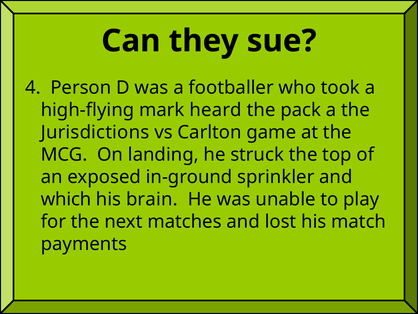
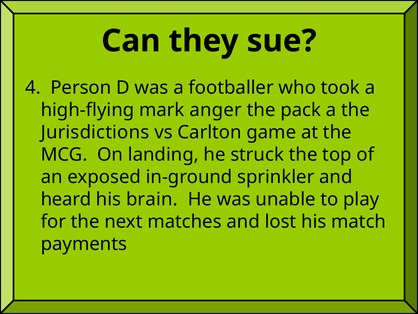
heard: heard -> anger (216, 110)
which: which -> heard (66, 199)
